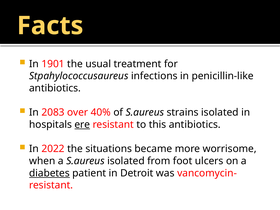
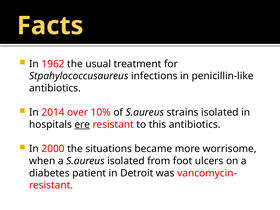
1901: 1901 -> 1962 (53, 64)
2083: 2083 -> 2014 (53, 112)
40%: 40% -> 10% (101, 112)
2022: 2022 -> 2000 (53, 149)
diabetes underline: present -> none (49, 173)
